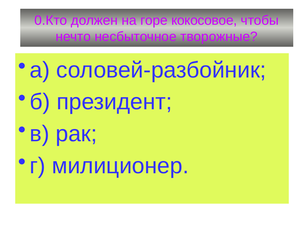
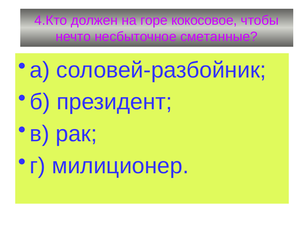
0.Кто: 0.Кто -> 4.Кто (51, 20)
творожные: творожные -> сметанные (219, 37)
